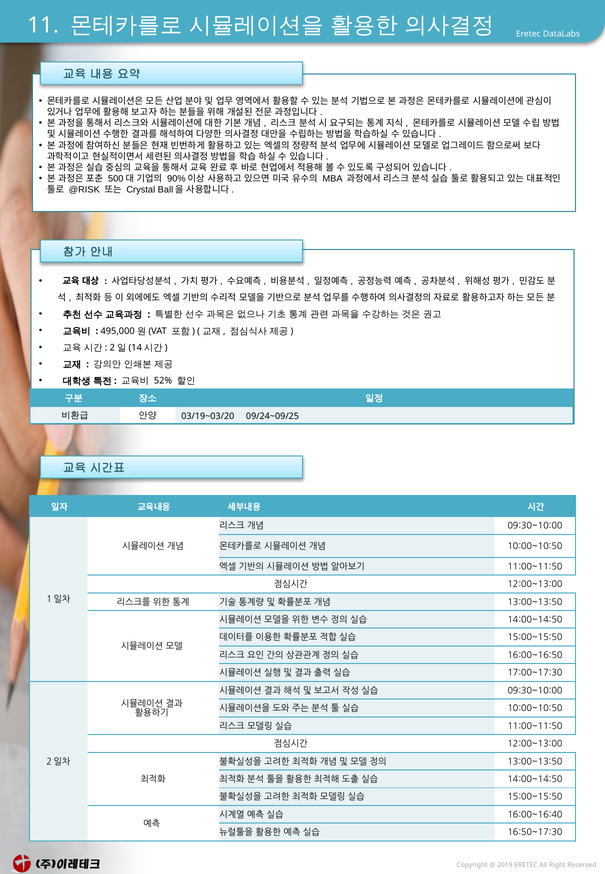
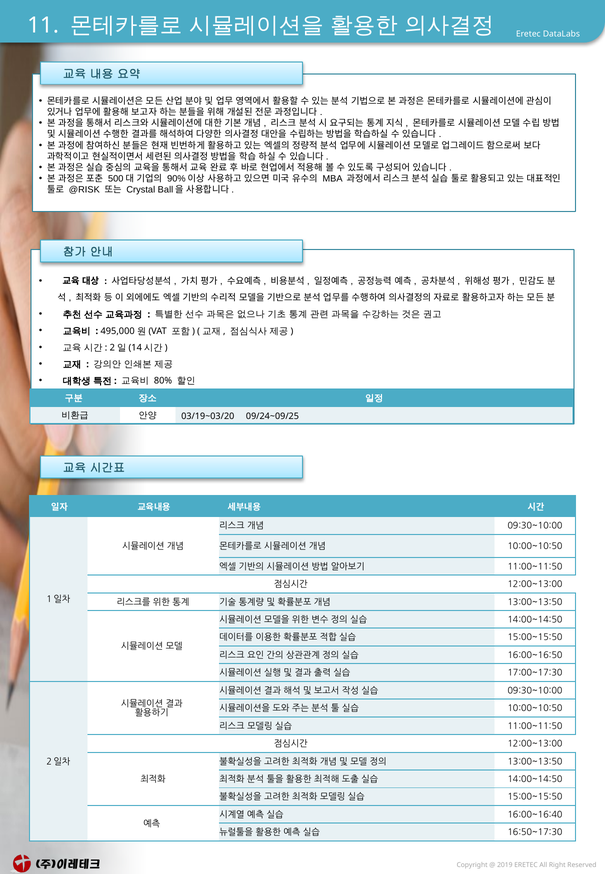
52%: 52% -> 80% (163, 381)
